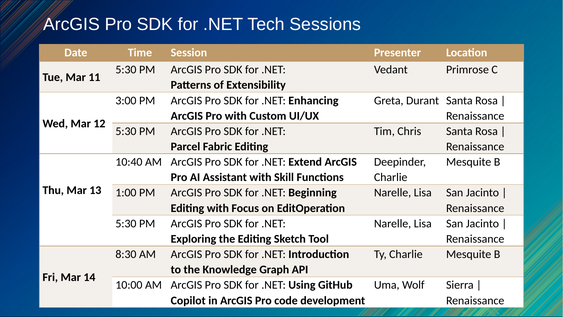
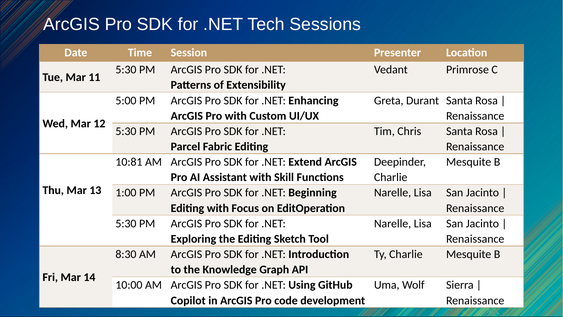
3:00: 3:00 -> 5:00 (126, 100)
10:40: 10:40 -> 10:81 (129, 162)
